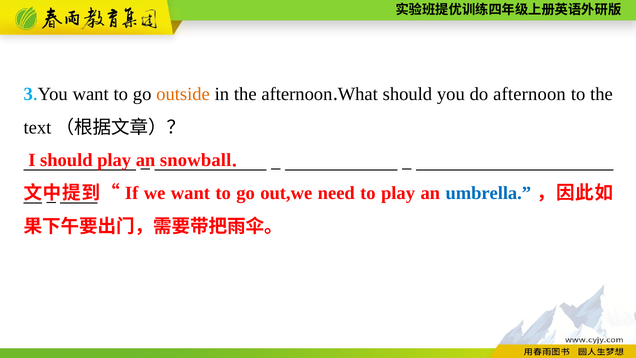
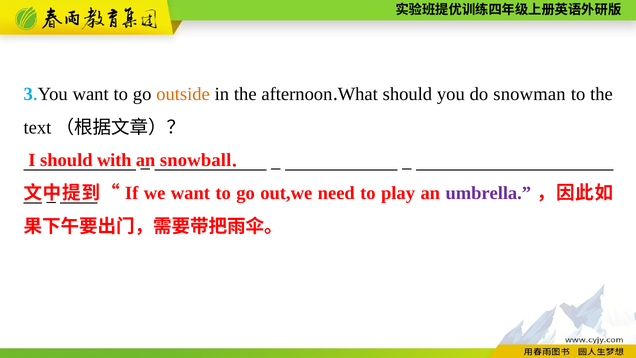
do afternoon: afternoon -> snowman (529, 94)
should play: play -> with (114, 160)
umbrella colour: blue -> purple (488, 193)
